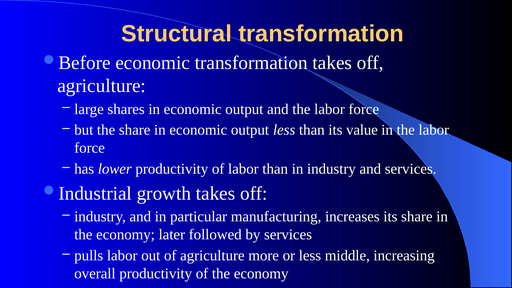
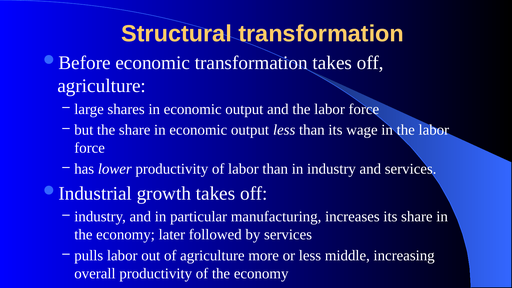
value: value -> wage (362, 130)
